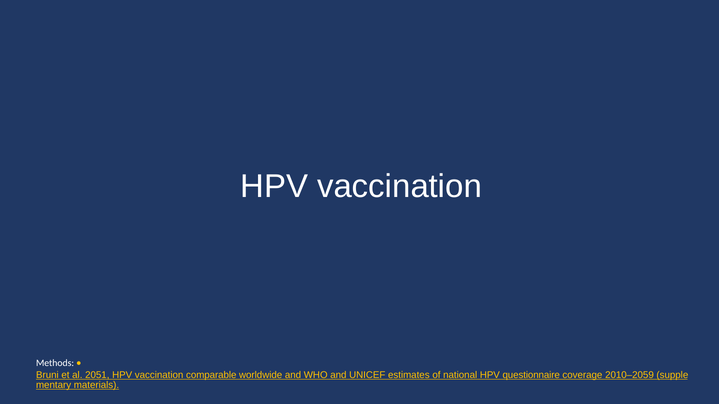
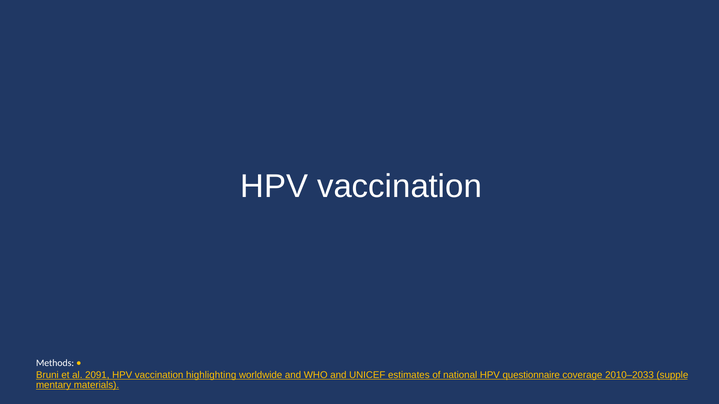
2051: 2051 -> 2091 (97, 376)
comparable: comparable -> highlighting (211, 376)
2010–2059: 2010–2059 -> 2010–2033 (629, 376)
